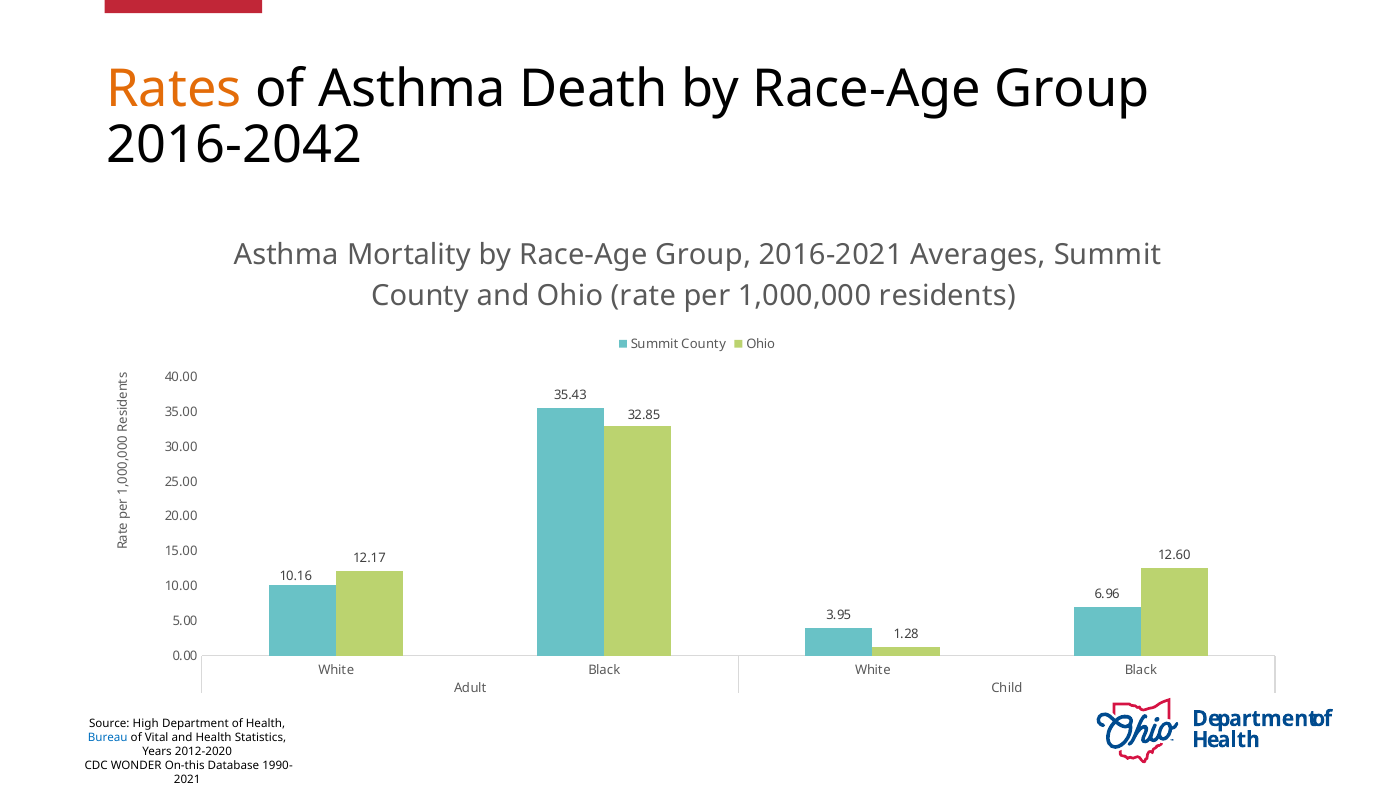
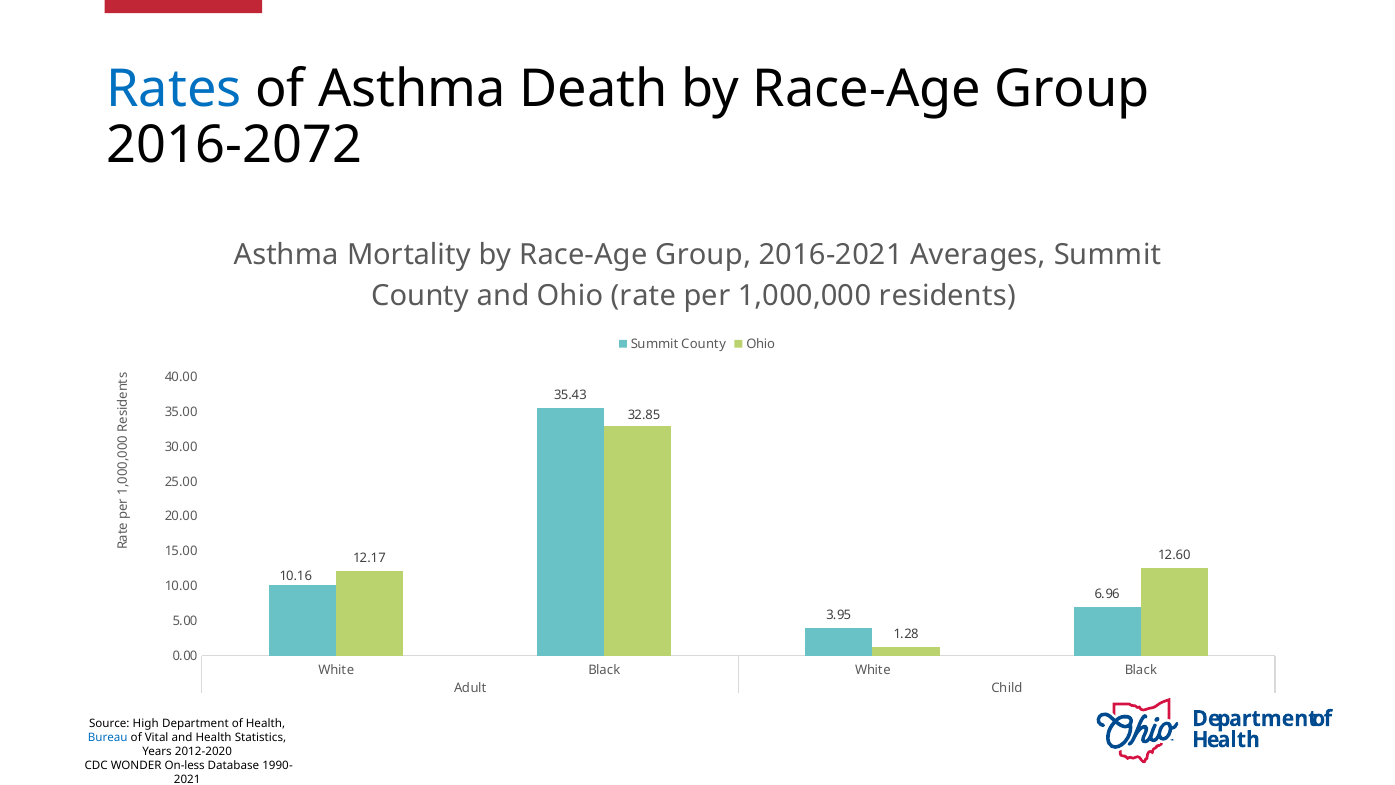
Rates colour: orange -> blue (174, 89)
2016-2042: 2016-2042 -> 2016-2072 (234, 145)
On-this: On-this -> On-less (185, 766)
